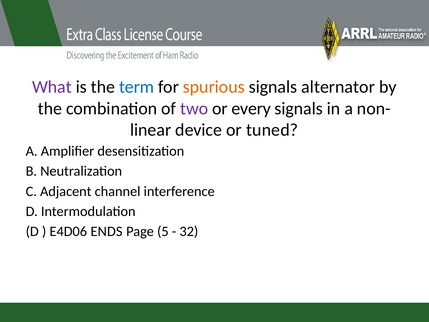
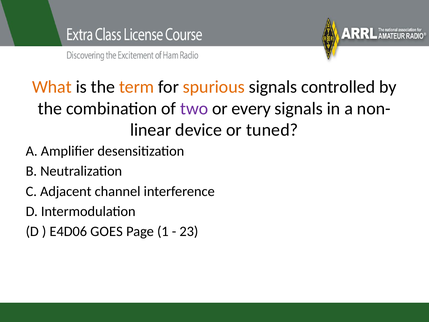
What colour: purple -> orange (52, 87)
term colour: blue -> orange (137, 87)
alternator: alternator -> controlled (338, 87)
ENDS: ENDS -> GOES (107, 231)
5: 5 -> 1 (163, 231)
32: 32 -> 23 (189, 231)
